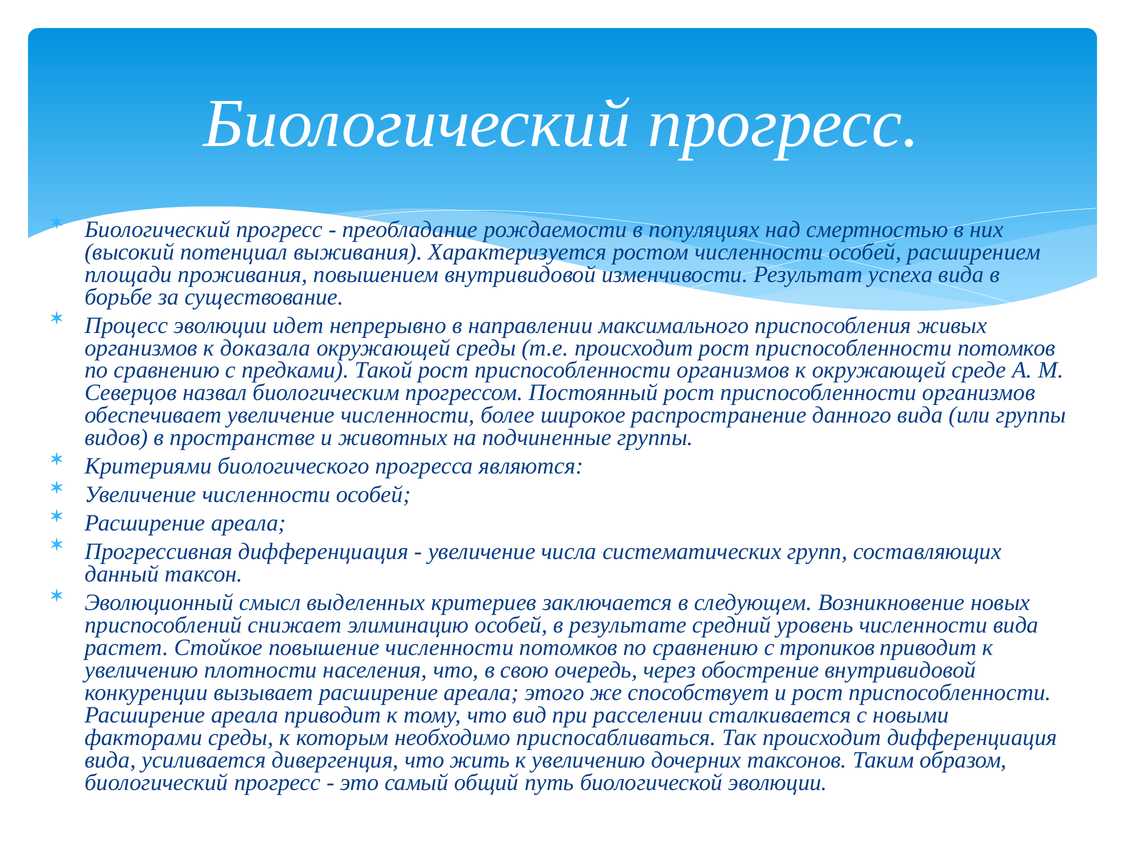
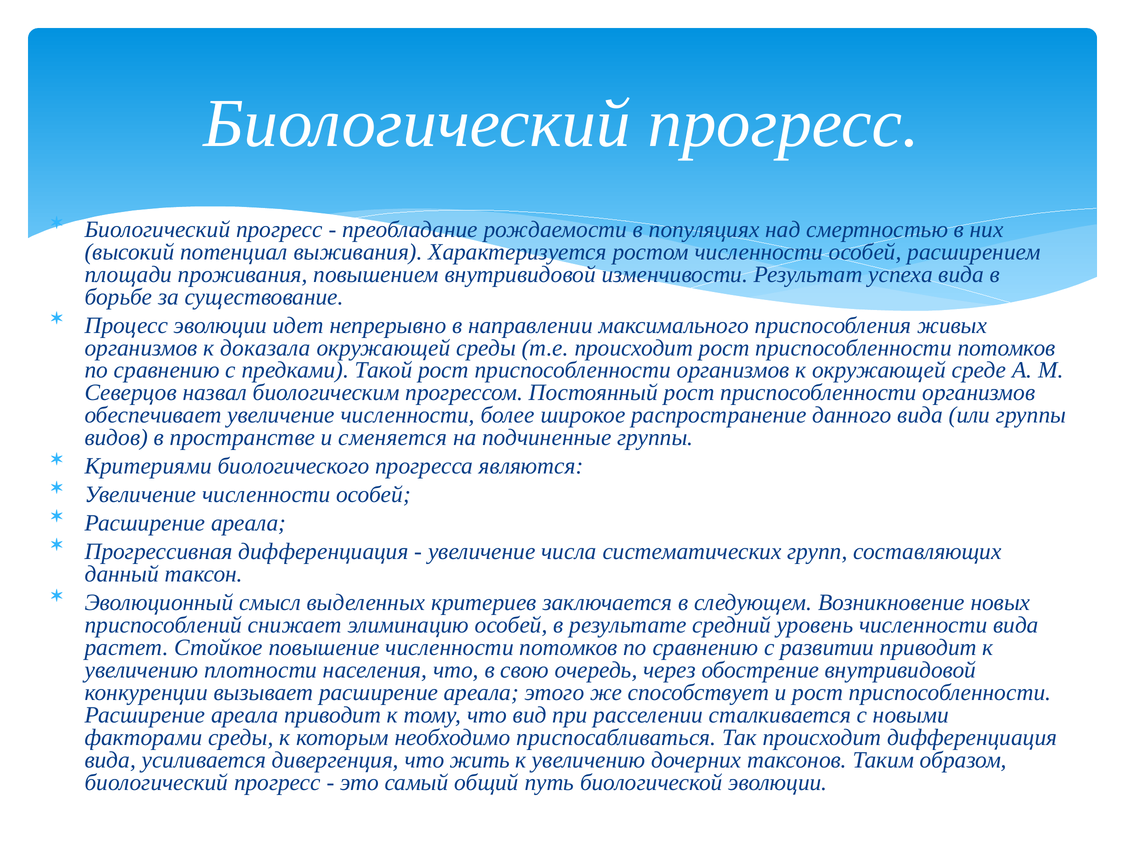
животных: животных -> сменяется (393, 438)
тропиков: тропиков -> развитии (827, 647)
